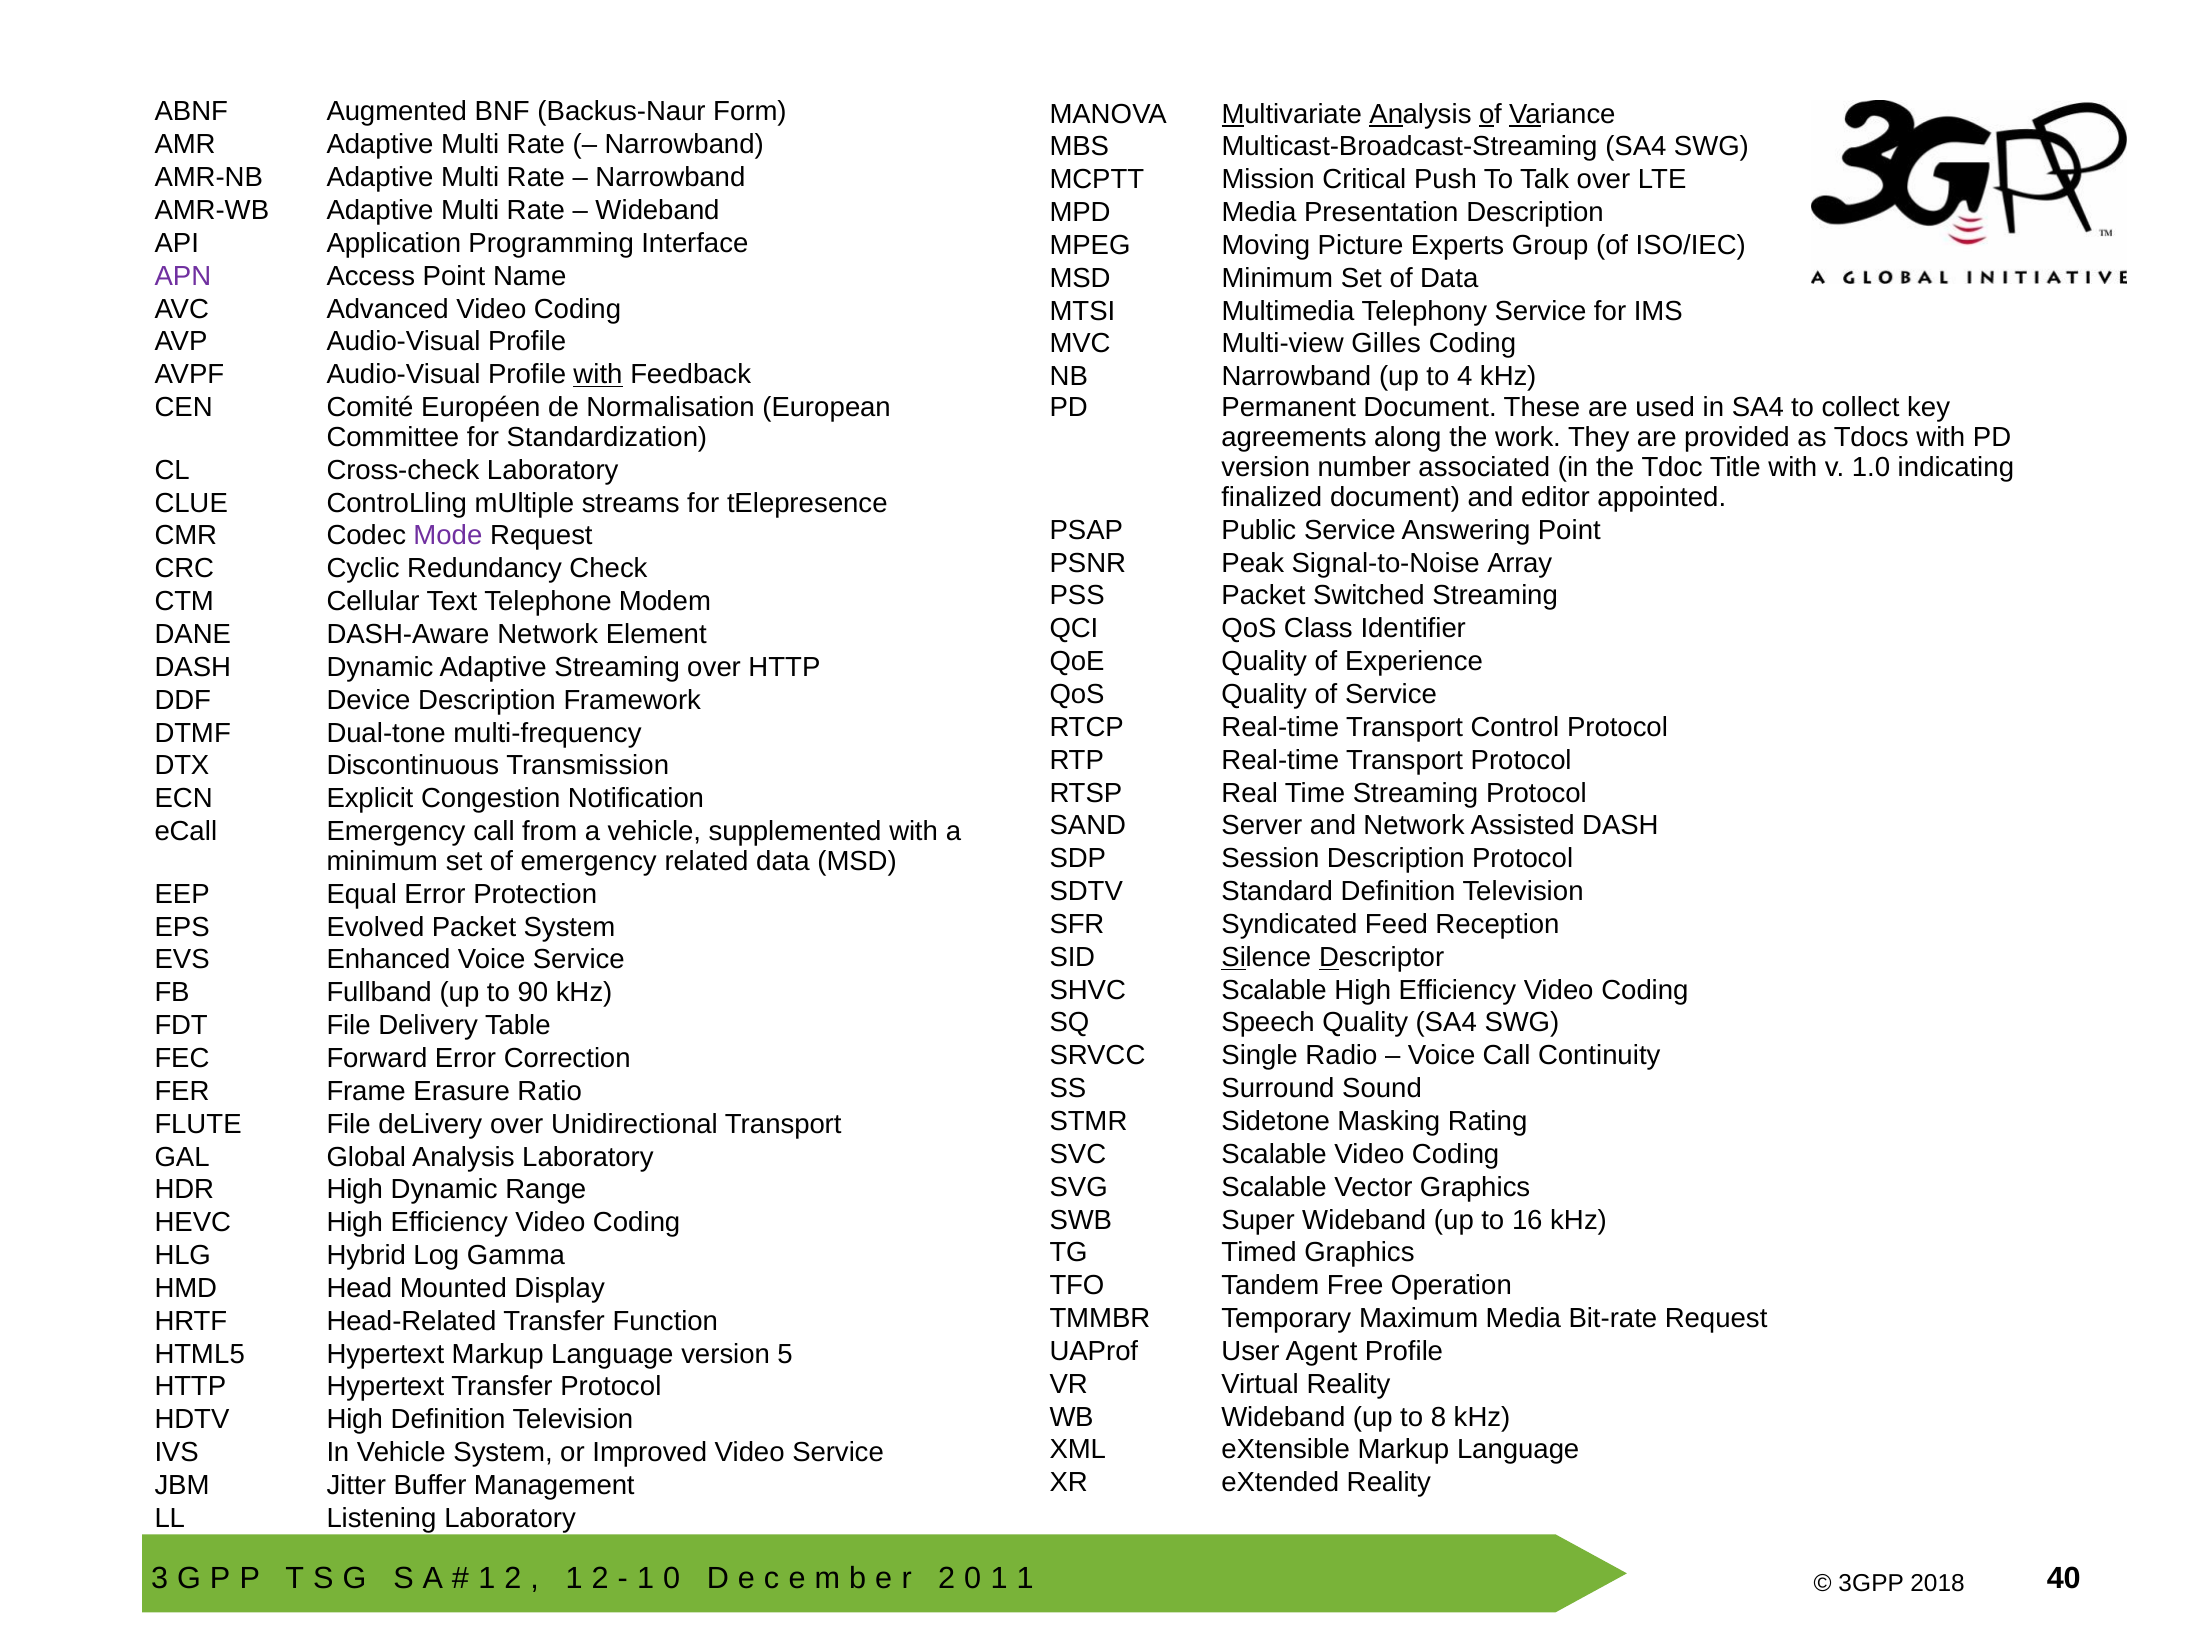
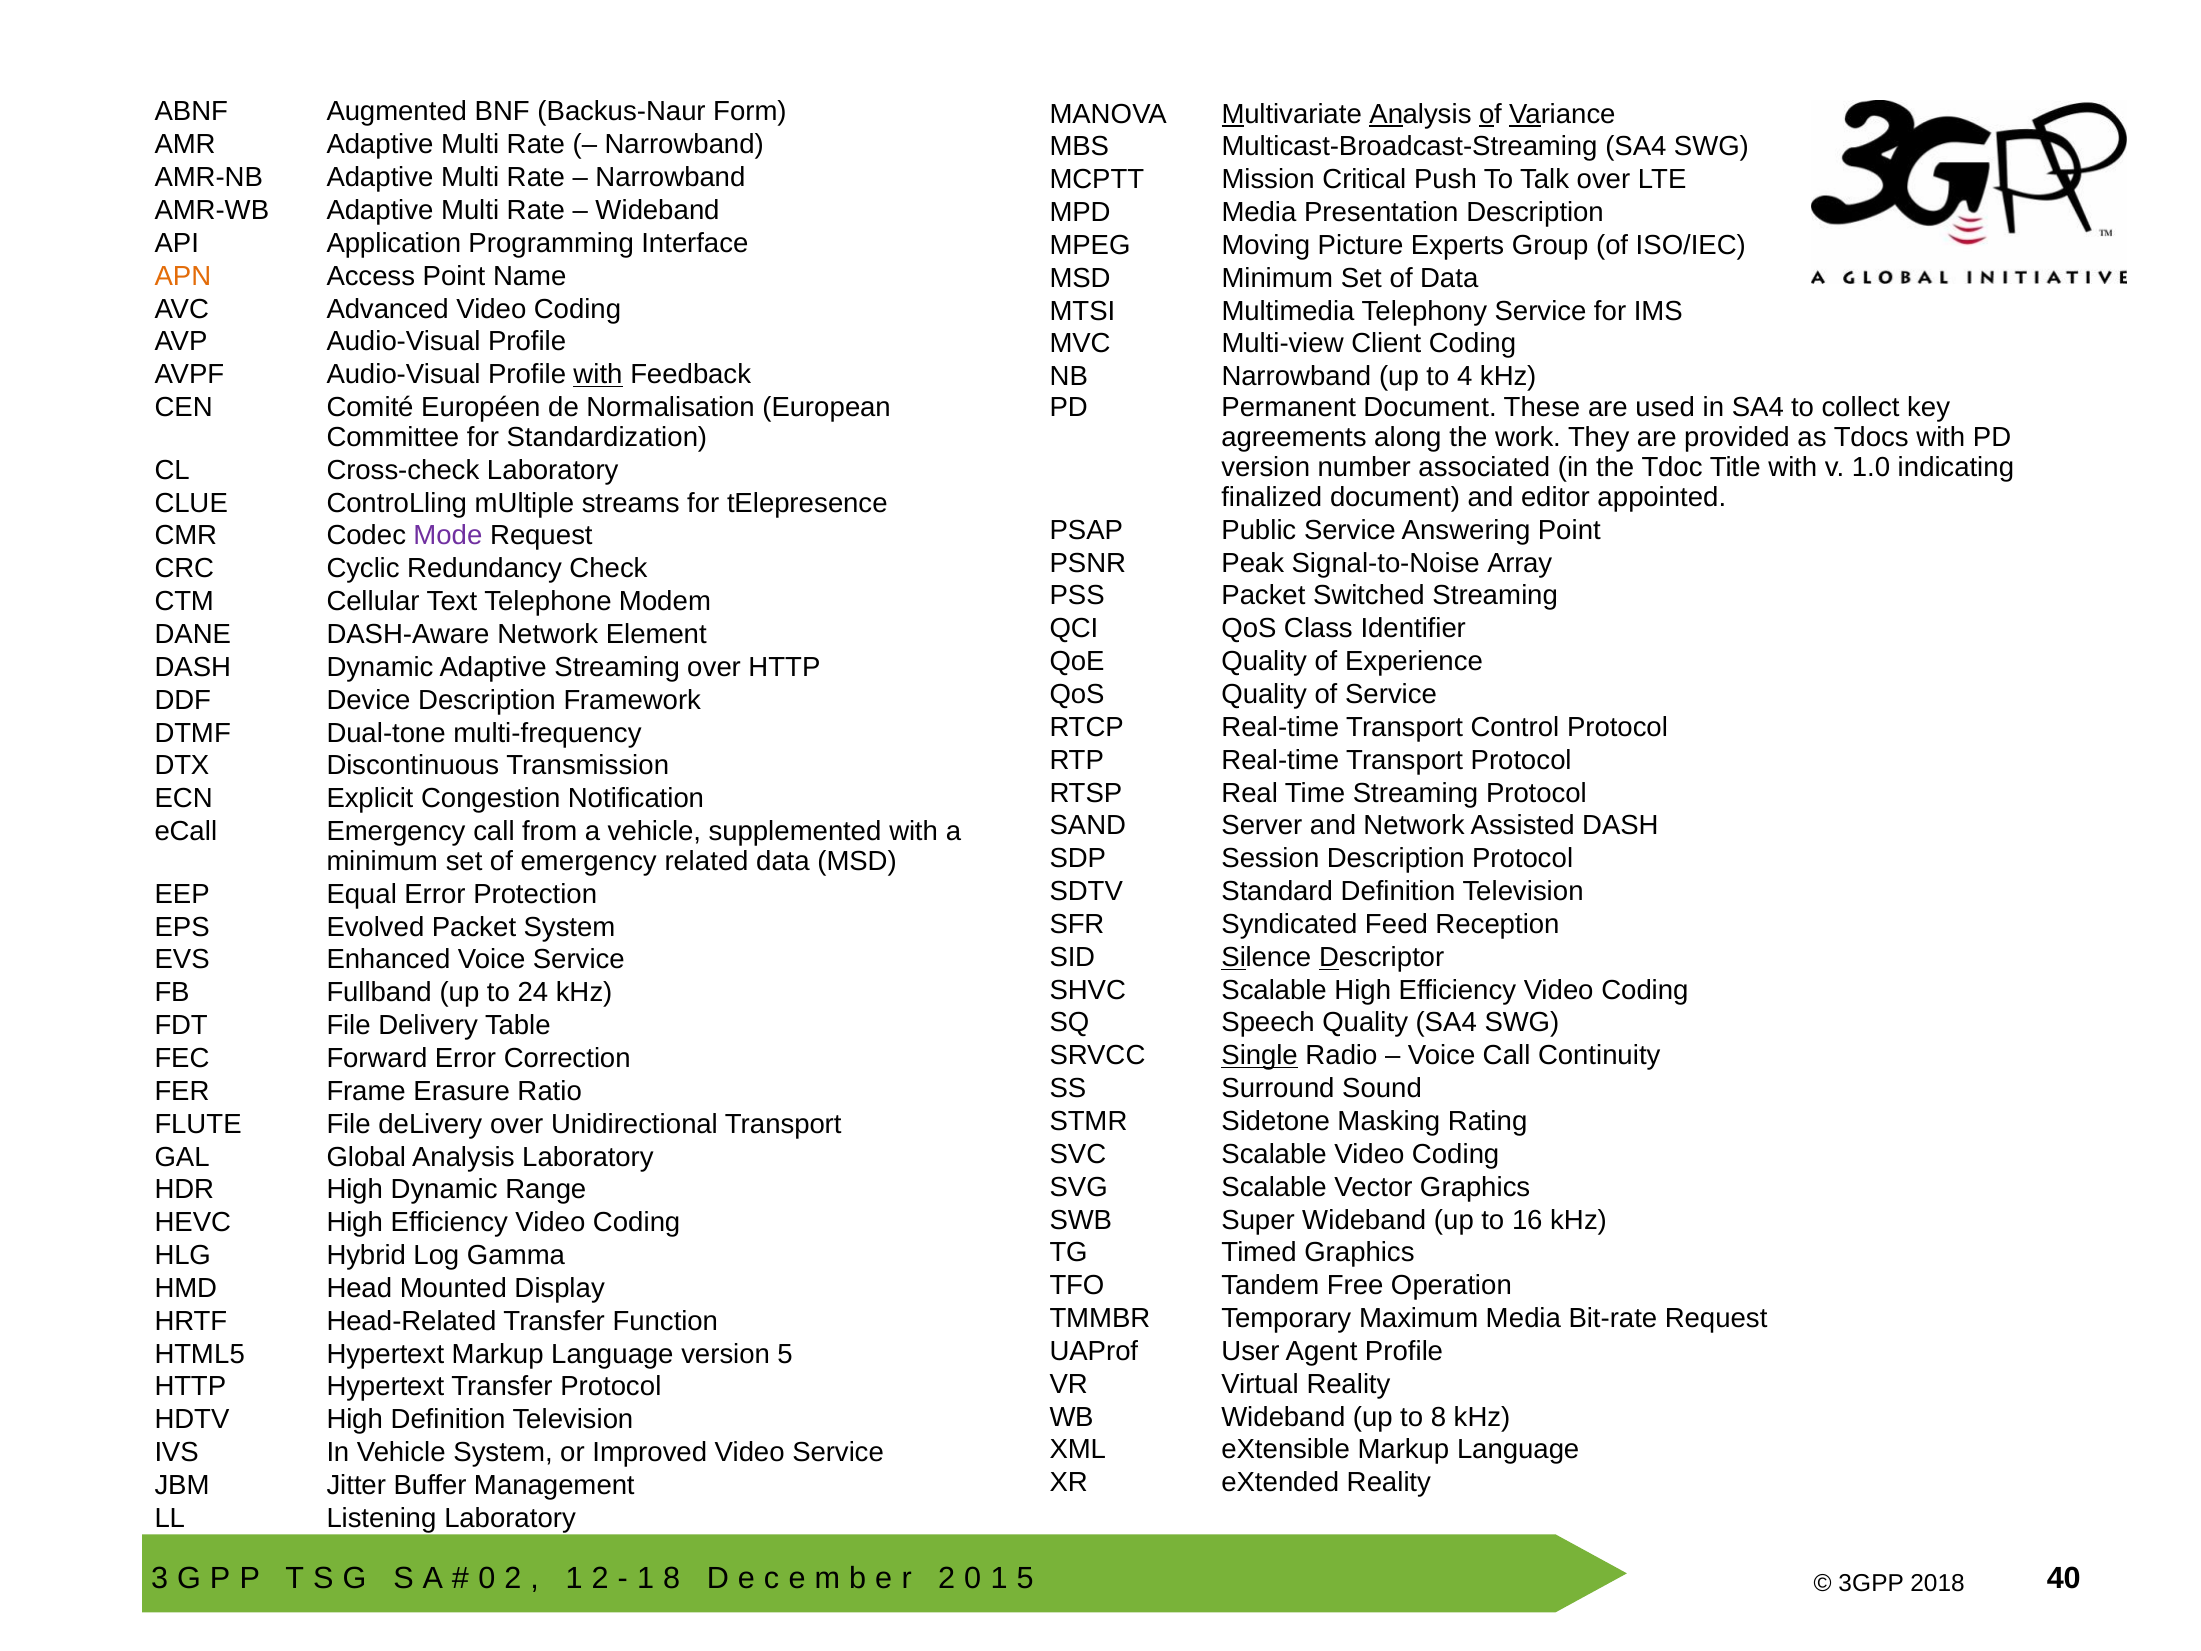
APN colour: purple -> orange (183, 276)
Gilles: Gilles -> Client (1386, 344)
90: 90 -> 24 (533, 993)
Single underline: none -> present (1260, 1056)
1: 1 -> 0 (487, 1579)
0: 0 -> 8 (672, 1579)
1: 1 -> 5 (1025, 1579)
